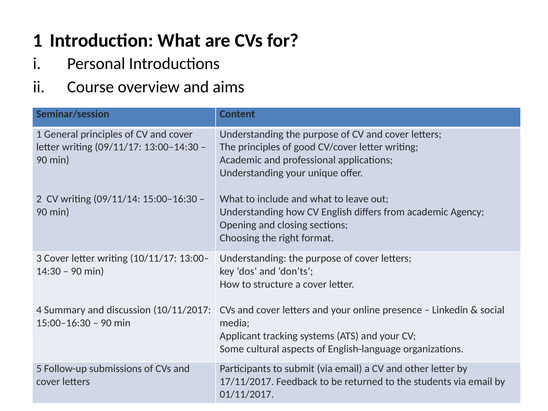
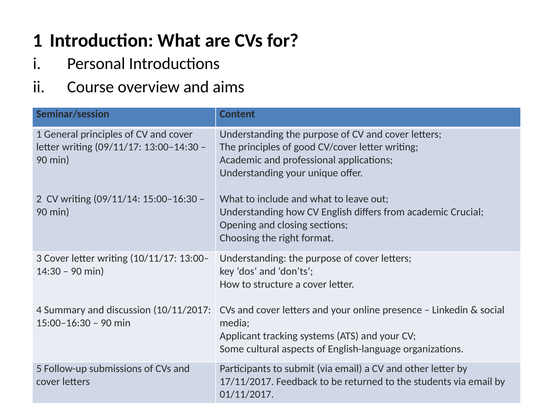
Agency: Agency -> Crucial (467, 212)
